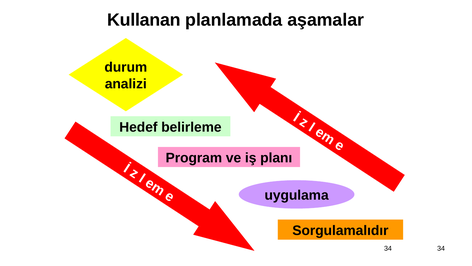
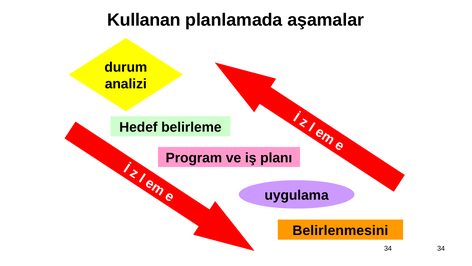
Sorgulamalıdır: Sorgulamalıdır -> Belirlenmesini (340, 230)
